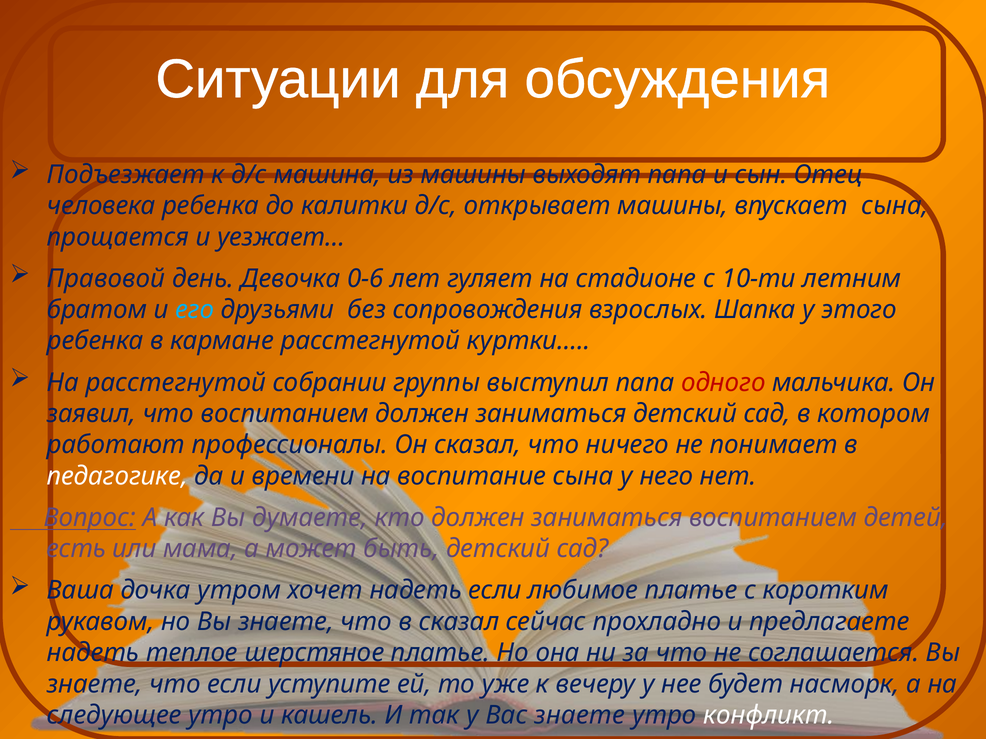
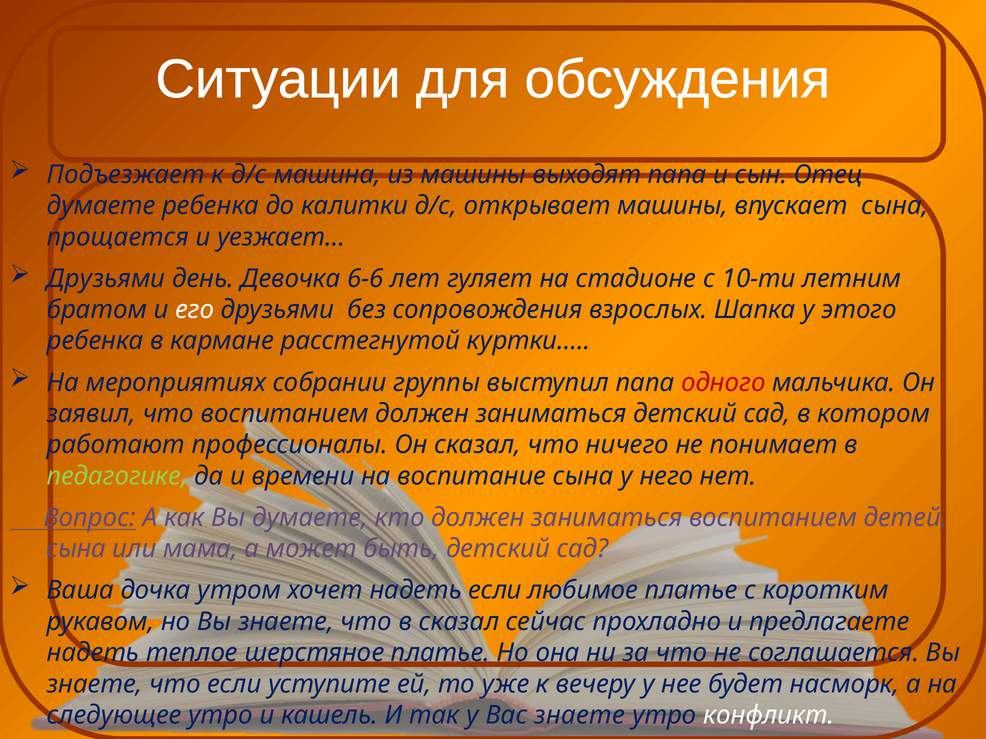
человека: человека -> думаете (101, 206)
Правовой: Правовой -> Друзьями (106, 279)
0-6: 0-6 -> 6-6 (365, 279)
его colour: light blue -> white (195, 310)
На расстегнутой: расстегнутой -> мероприятиях (176, 383)
педагогике colour: white -> light green (117, 476)
есть: есть -> сына (76, 549)
